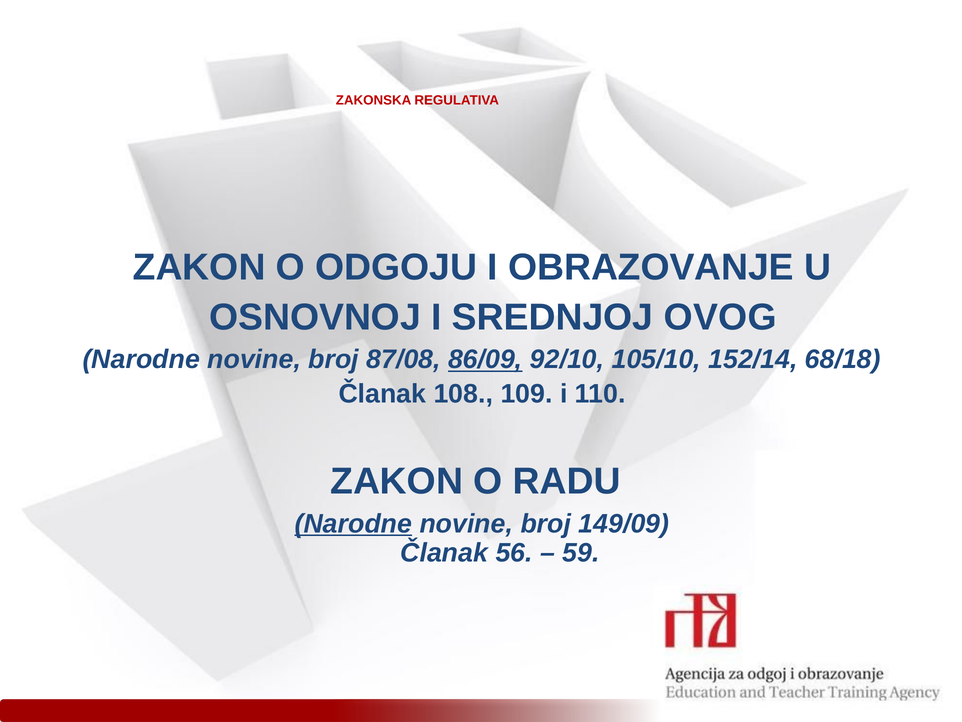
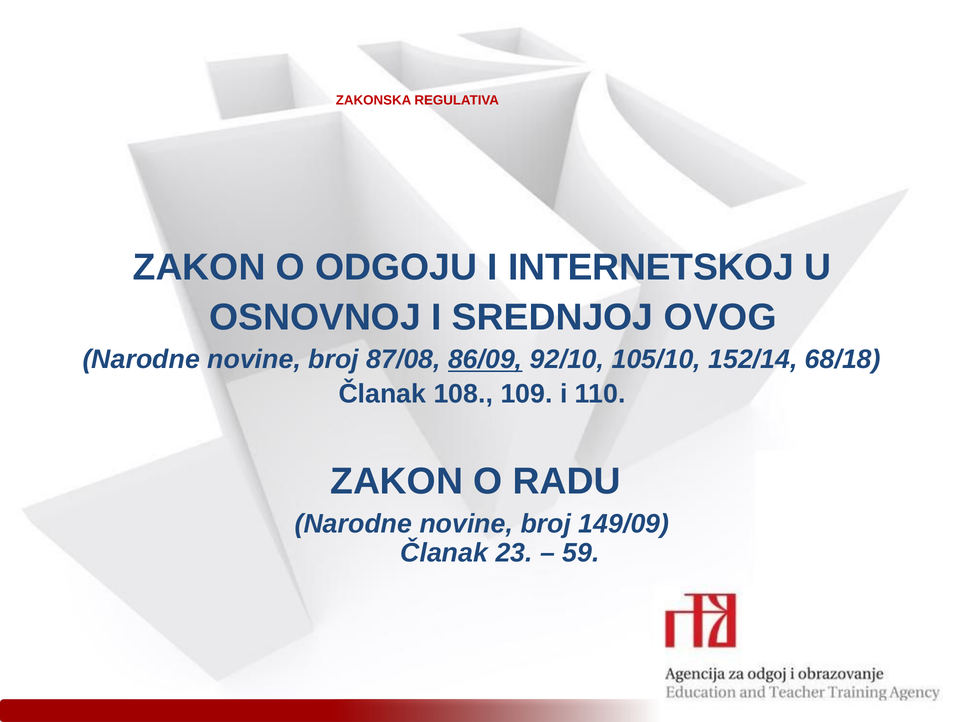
OBRAZOVANJE: OBRAZOVANJE -> INTERNETSKOJ (651, 267)
Narodne underline: present -> none (353, 523)
56: 56 -> 23 (514, 552)
